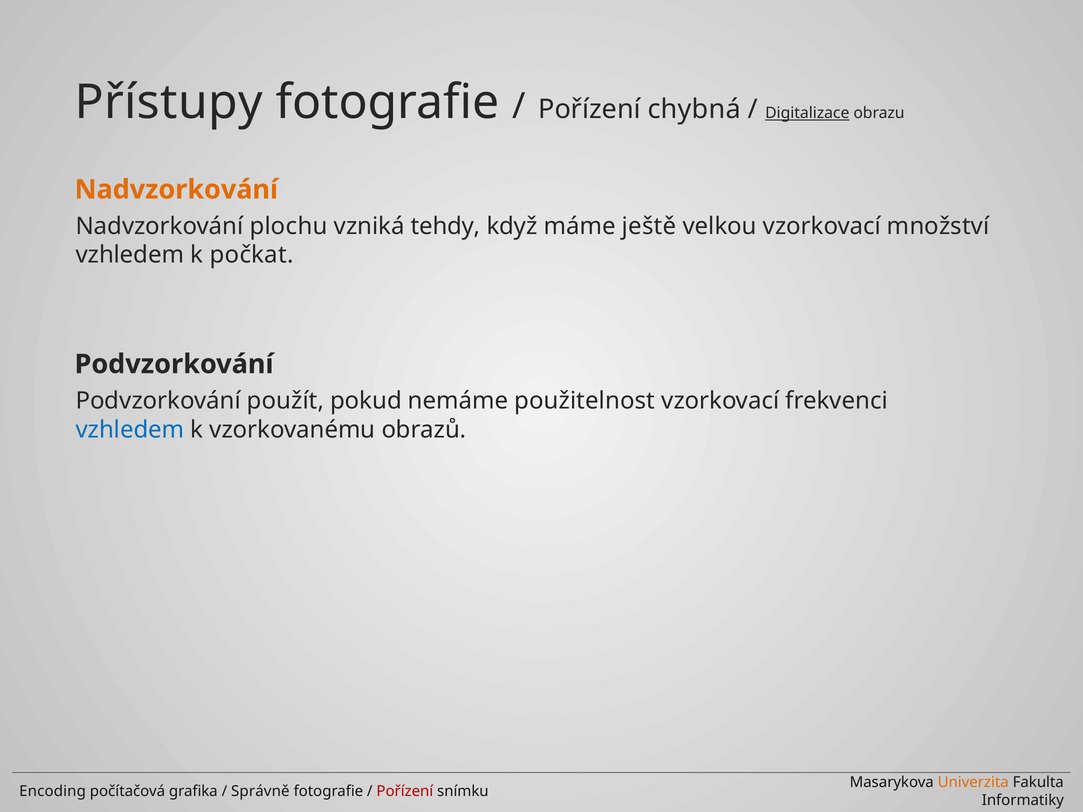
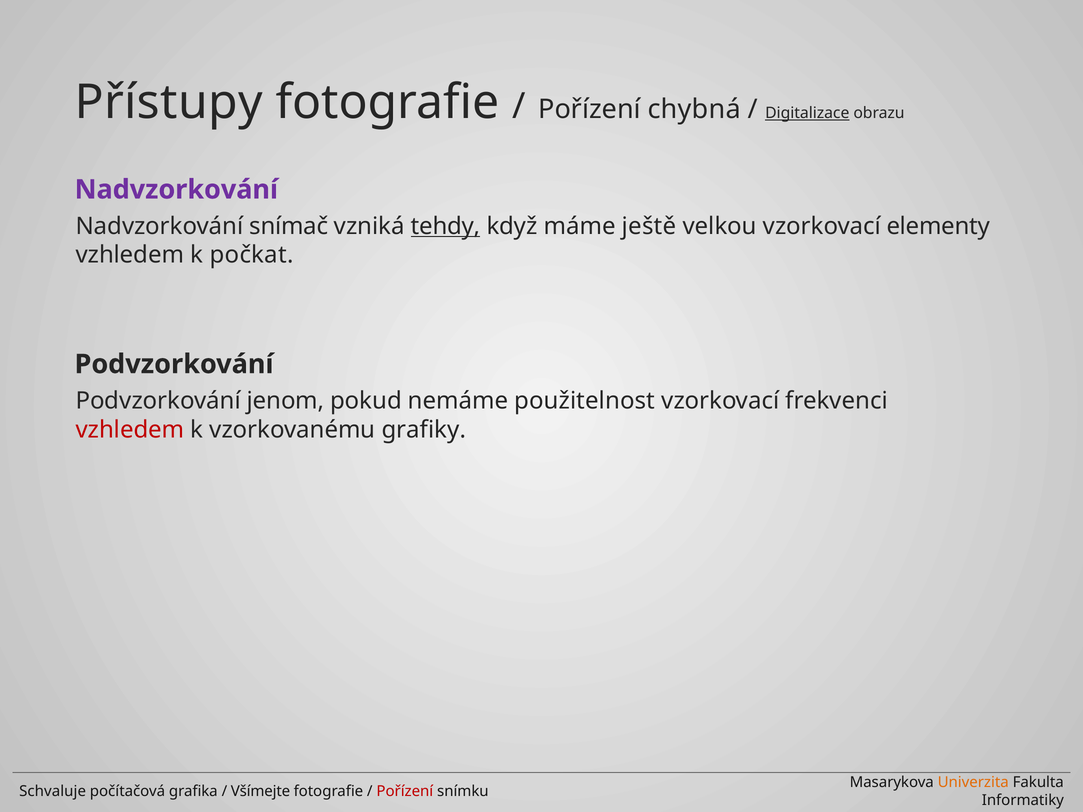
Nadvzorkování colour: orange -> purple (176, 190)
plochu: plochu -> snímač (289, 226)
tehdy underline: none -> present (446, 226)
množství: množství -> elementy (938, 226)
použít: použít -> jenom (286, 401)
vzhledem colour: blue -> red (130, 430)
obrazů: obrazů -> grafiky (424, 430)
Encoding: Encoding -> Schvaluje (53, 792)
Správně: Správně -> Všímejte (260, 792)
